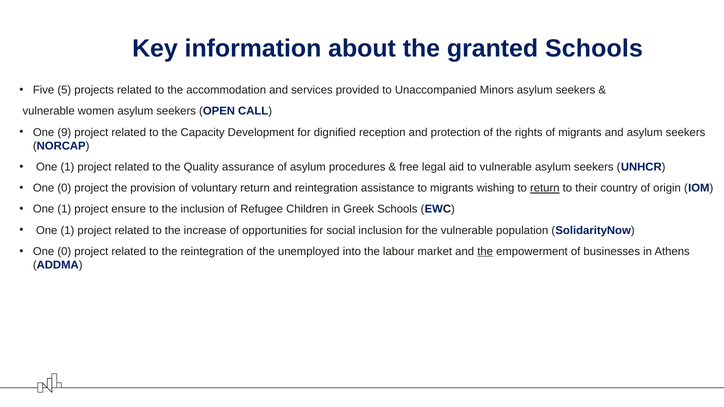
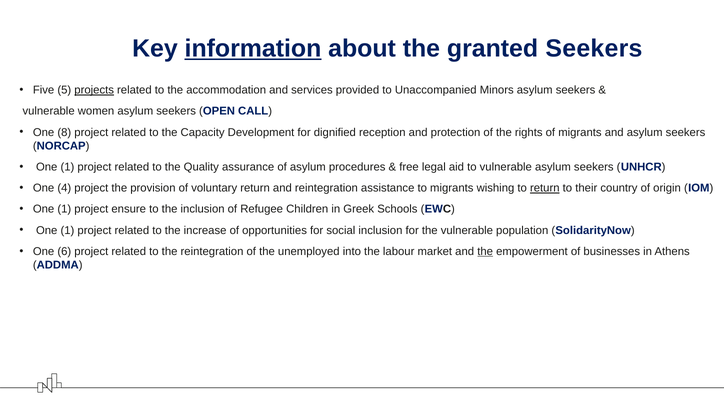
information underline: none -> present (253, 48)
granted Schools: Schools -> Seekers (594, 48)
projects underline: none -> present (94, 90)
9: 9 -> 8 (64, 132)
0: 0 -> 4 (64, 188)
0: 0 -> 6 (64, 252)
